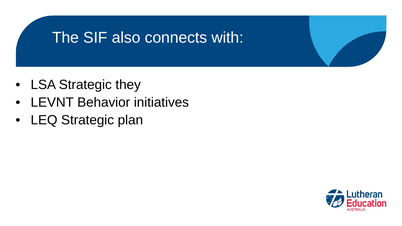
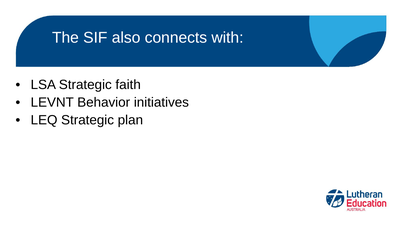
they: they -> faith (128, 85)
